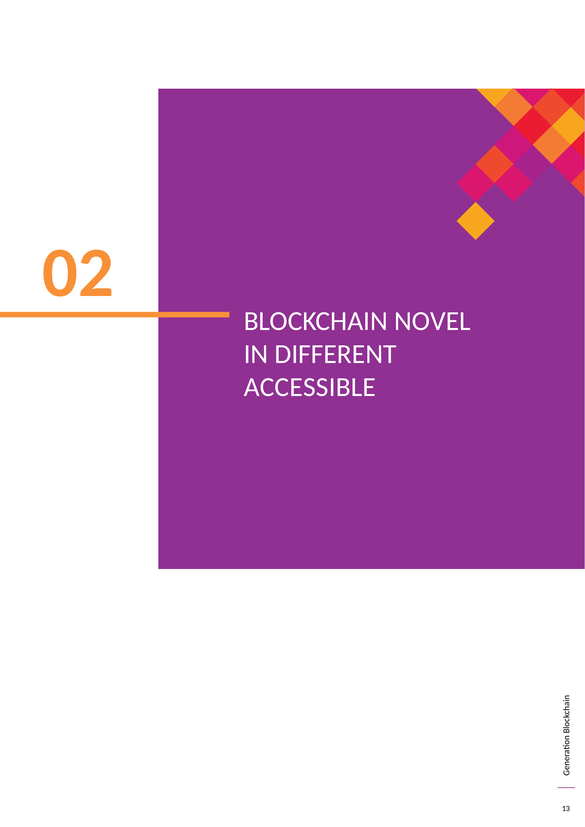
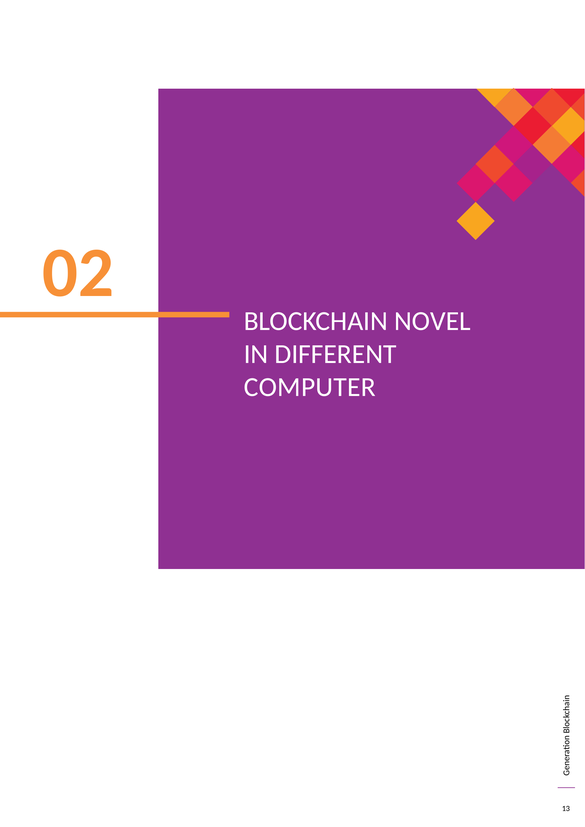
ACCESSIBLE: ACCESSIBLE -> COMPUTER (310, 387)
